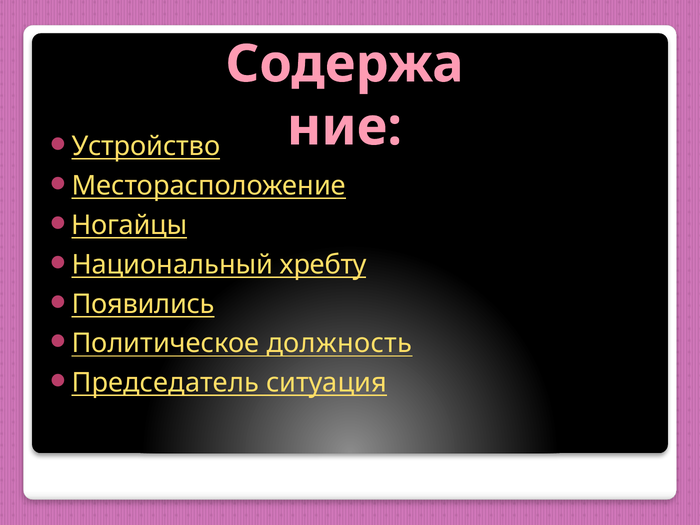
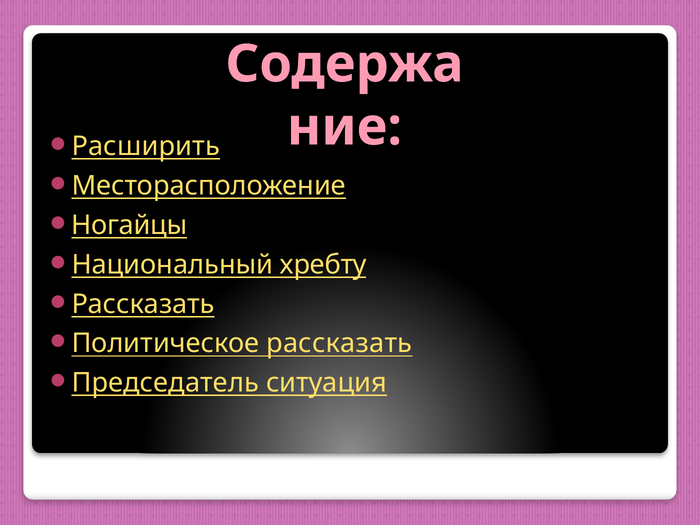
Устройство: Устройство -> Расширить (146, 146)
Появились: Появились -> Рассказать (143, 304)
Политическое должность: должность -> рассказать (339, 343)
